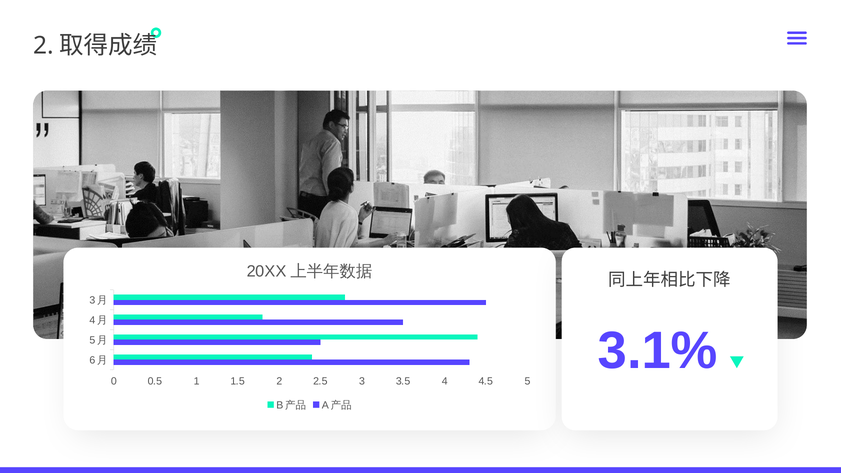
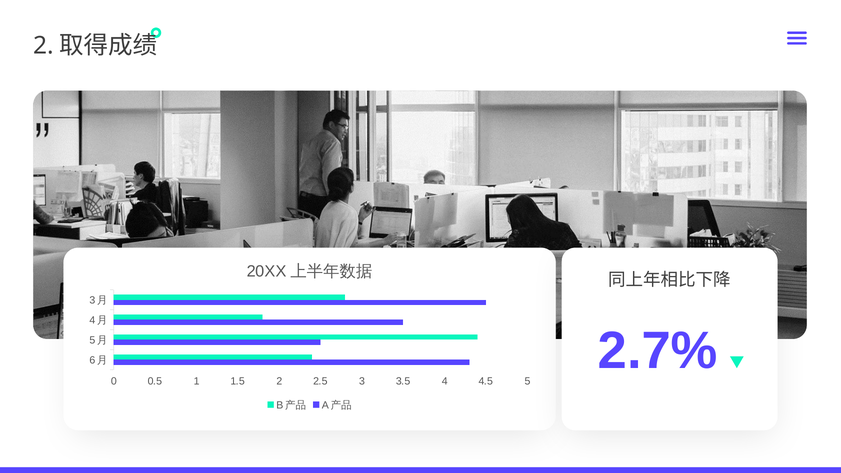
3.1%: 3.1% -> 2.7% (658, 351)
